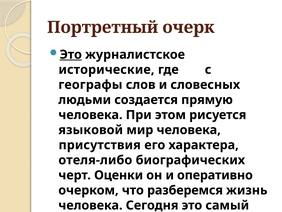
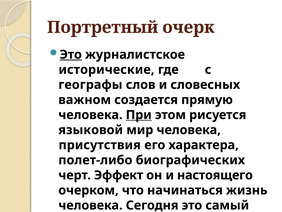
людьми: людьми -> важном (85, 100)
При underline: none -> present (139, 115)
отеля-либо: отеля-либо -> полет-либо (95, 160)
Оценки: Оценки -> Эффект (119, 175)
оперативно: оперативно -> настоящего (215, 175)
разберемся: разберемся -> начинаться (185, 190)
